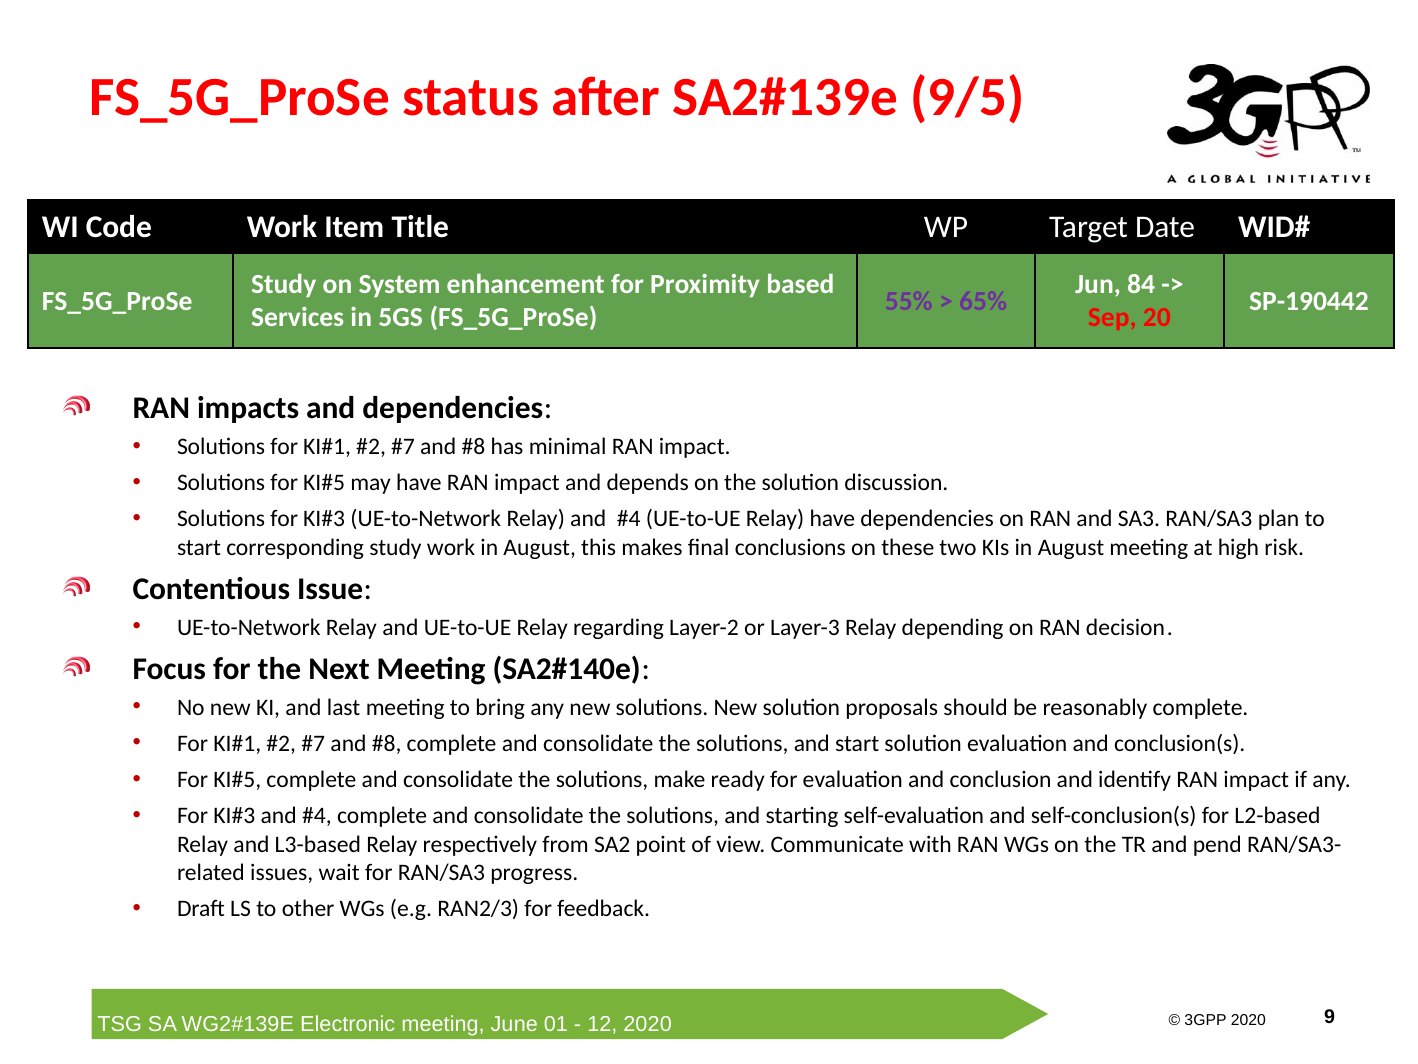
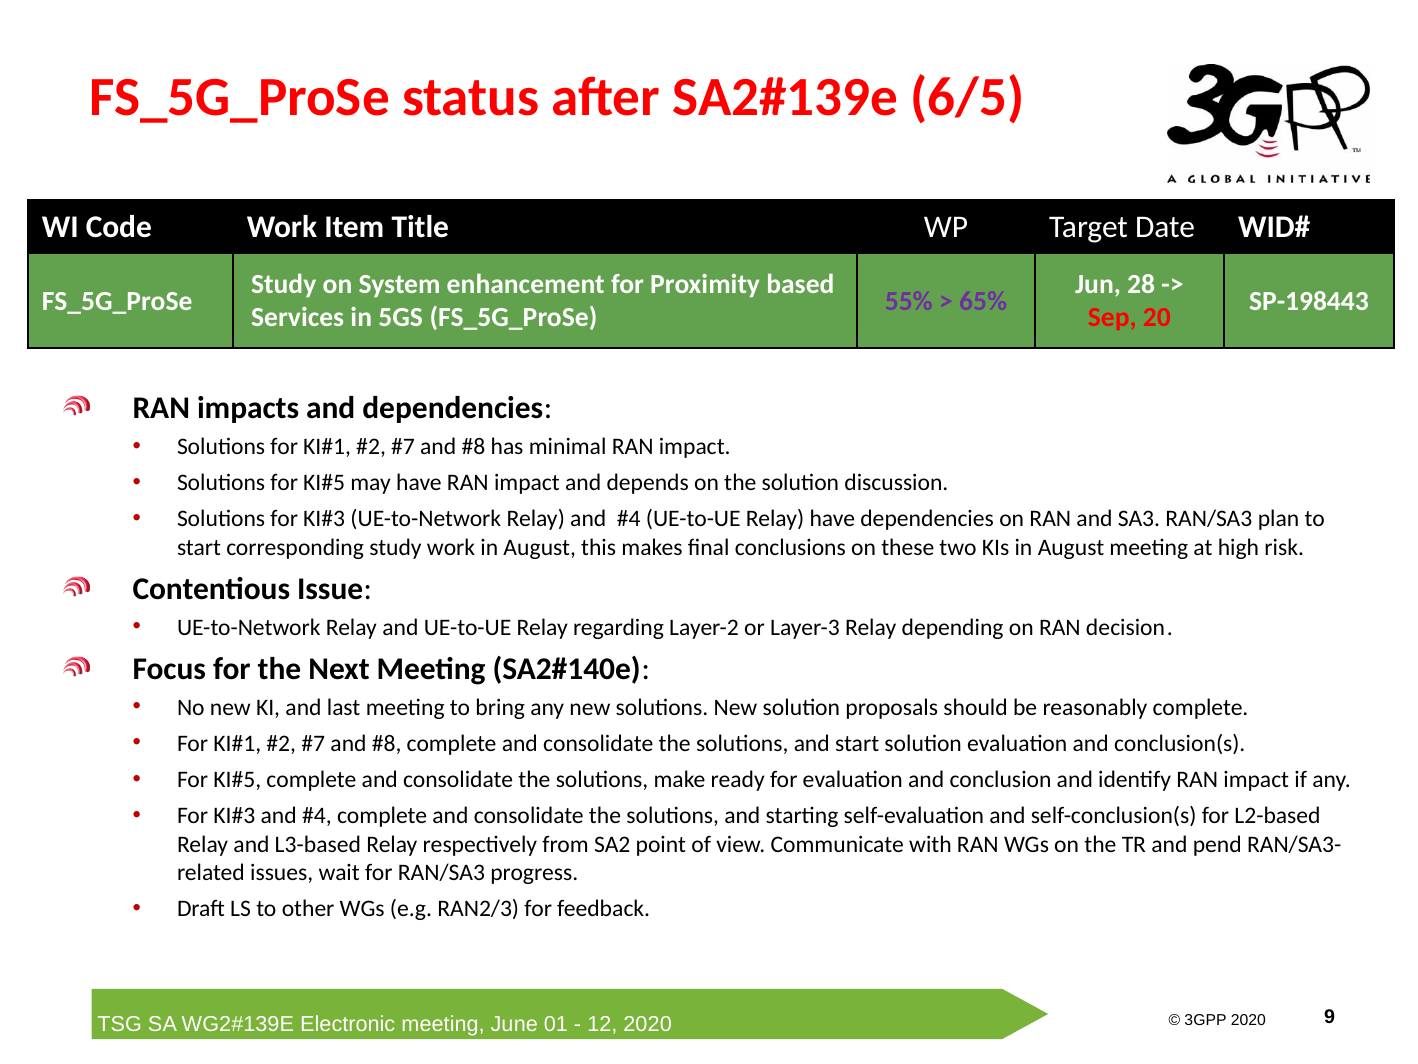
9/5: 9/5 -> 6/5 (967, 97)
84: 84 -> 28 (1141, 284)
SP-190442: SP-190442 -> SP-198443 (1309, 301)
